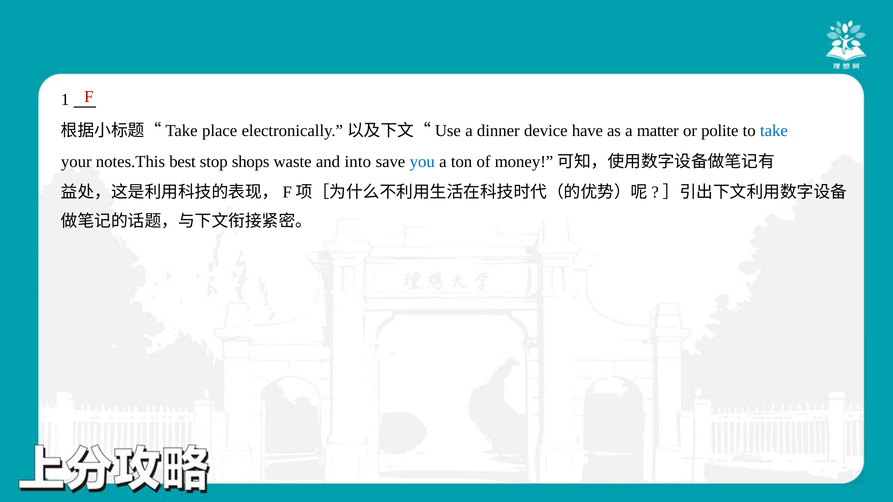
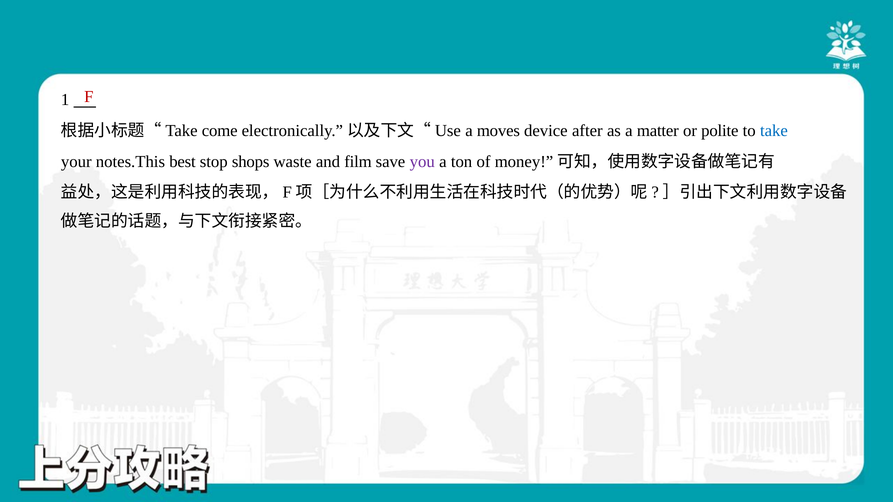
place: place -> come (220, 131)
dinner: dinner -> moves (498, 131)
have: have -> after (587, 131)
into: into -> film (358, 162)
you colour: blue -> purple (422, 162)
